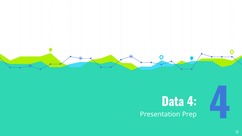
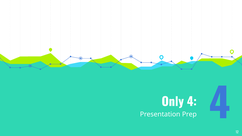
Data: Data -> Only (173, 102)
